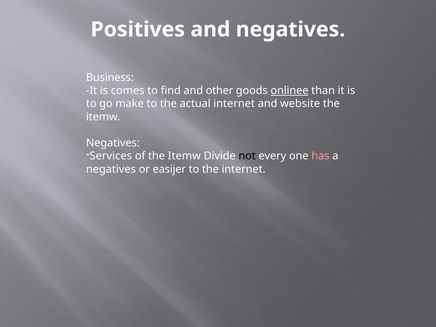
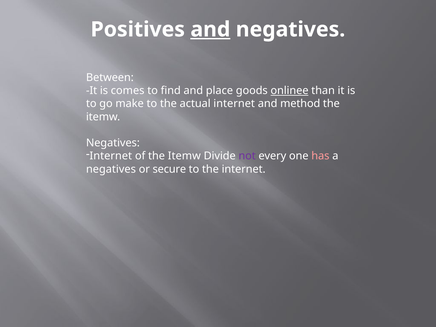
and underline: none -> present (210, 29)
Business: Business -> Between (110, 78)
other: other -> place (219, 91)
website: website -> method (300, 104)
Services: Services -> Internet (111, 156)
not colour: black -> purple (247, 156)
easijer: easijer -> secure (169, 169)
